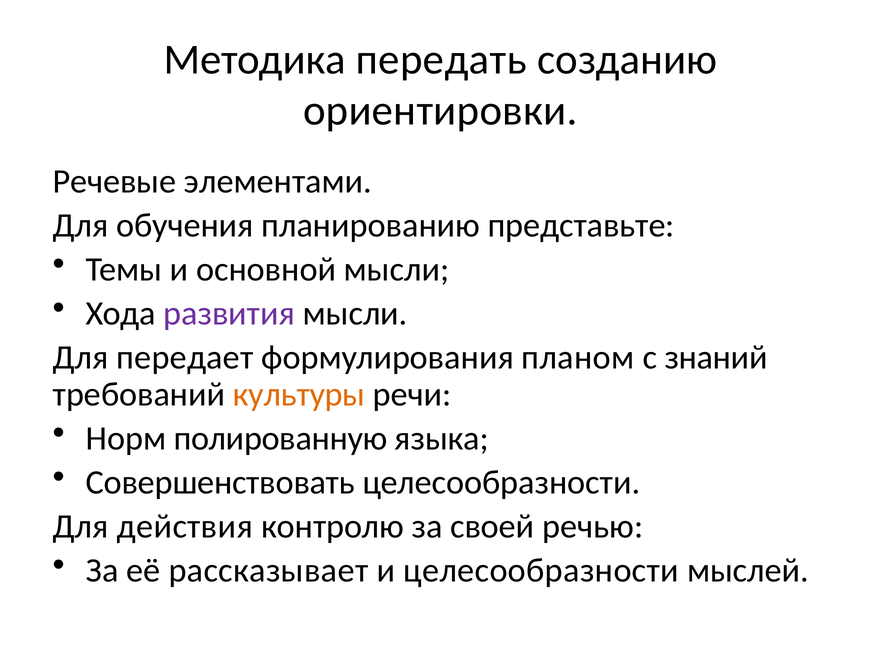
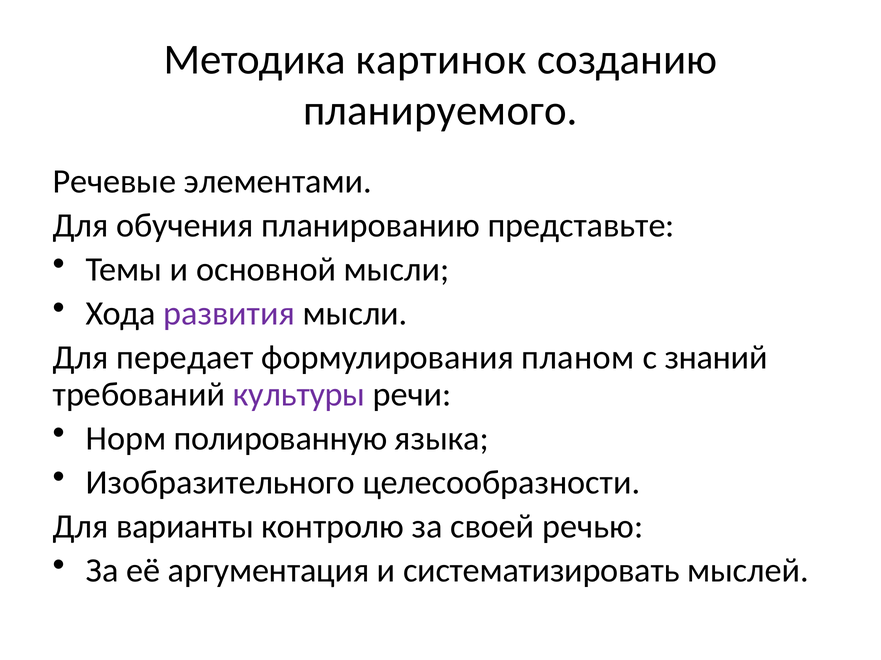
передать: передать -> картинок (441, 60)
ориентировки: ориентировки -> планируемого (440, 111)
культуры colour: orange -> purple (299, 395)
Совершенствовать: Совершенствовать -> Изобразительного (220, 483)
действия: действия -> варианты (185, 527)
рассказывает: рассказывает -> аргументация (269, 571)
и целесообразности: целесообразности -> систематизировать (541, 571)
